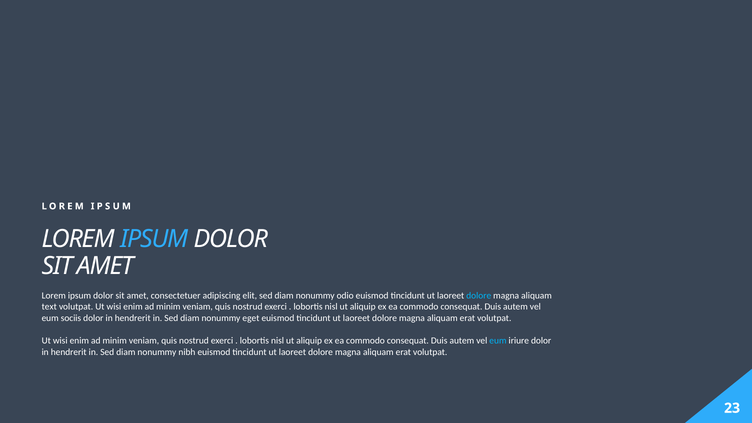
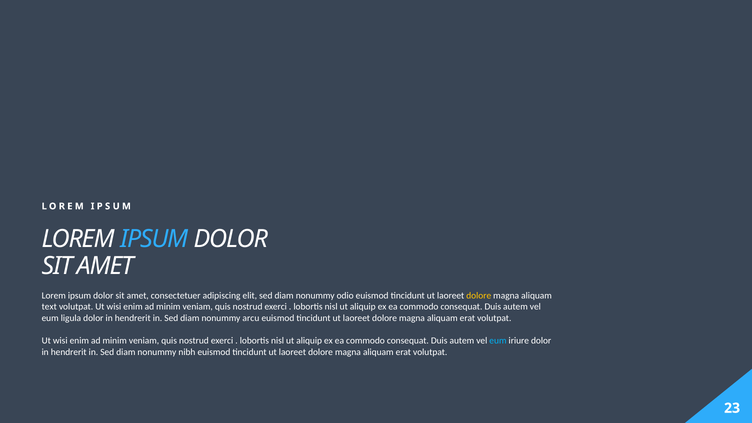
dolore colour: light blue -> yellow (479, 296)
sociis: sociis -> ligula (71, 318)
eget: eget -> arcu (251, 318)
